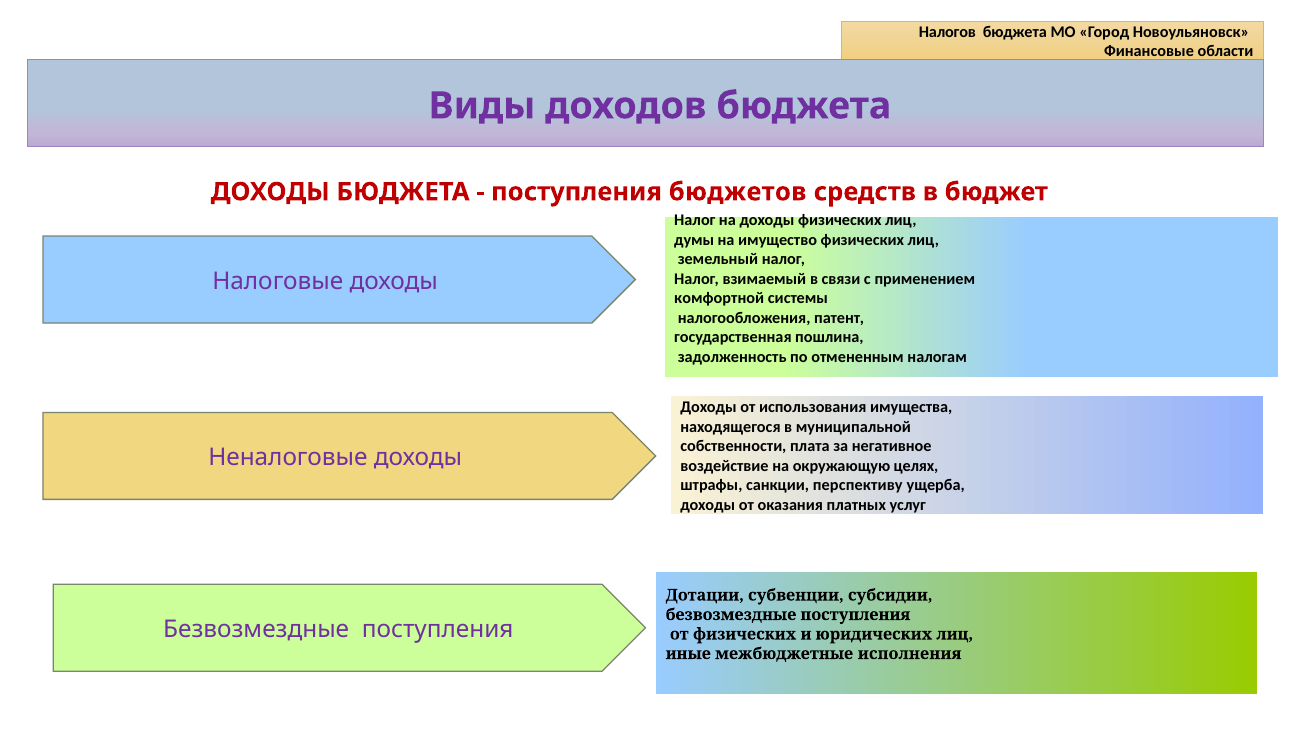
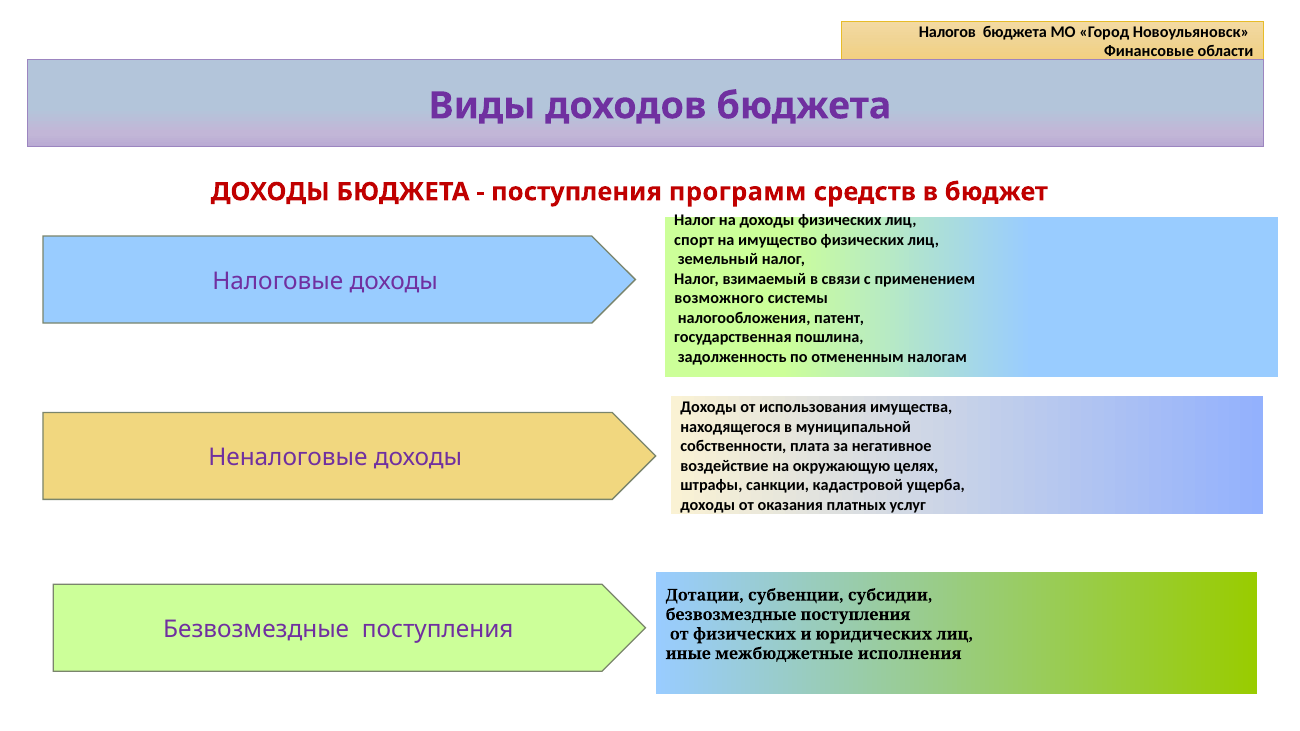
бюджетов: бюджетов -> программ (738, 192)
думы: думы -> спорт (694, 240)
комфортной: комфортной -> возможного (719, 298)
перспективу: перспективу -> кадастровой (858, 485)
